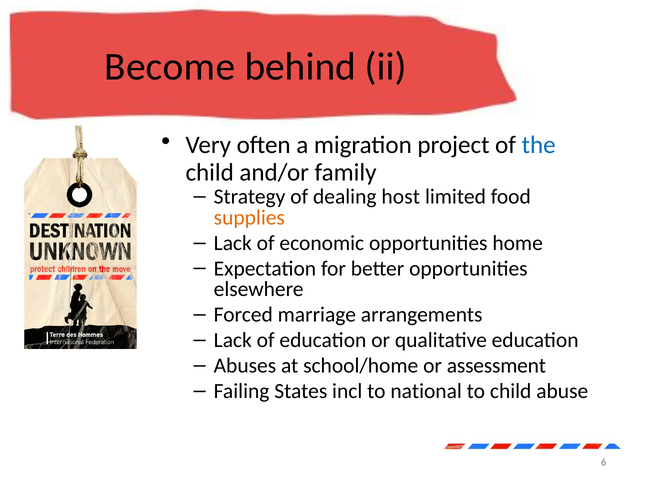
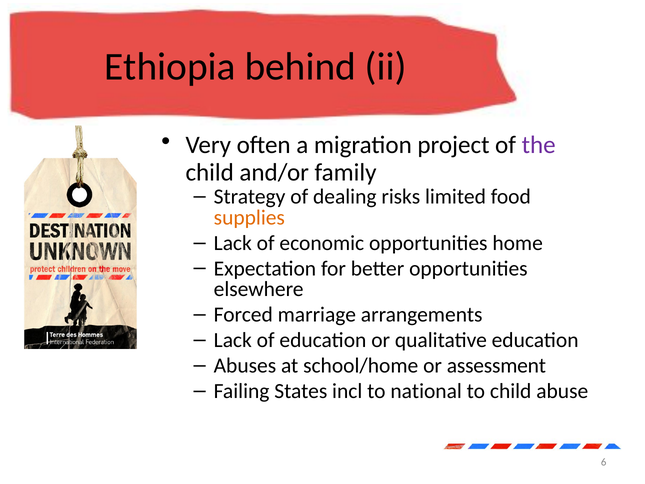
Become: Become -> Ethiopia (170, 67)
the colour: blue -> purple (539, 145)
host: host -> risks (401, 197)
